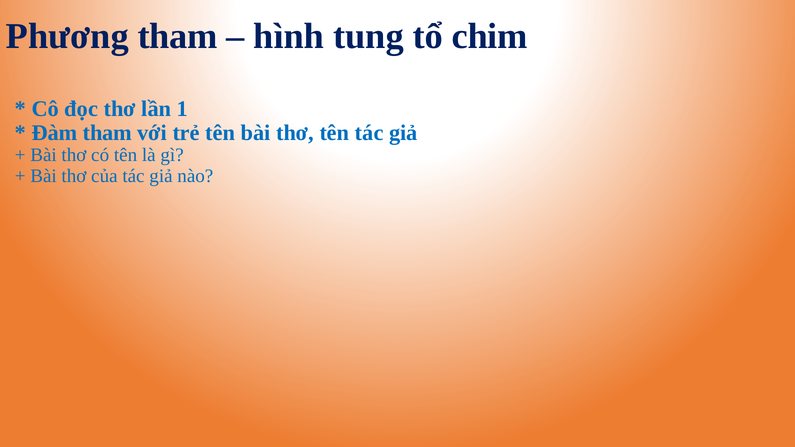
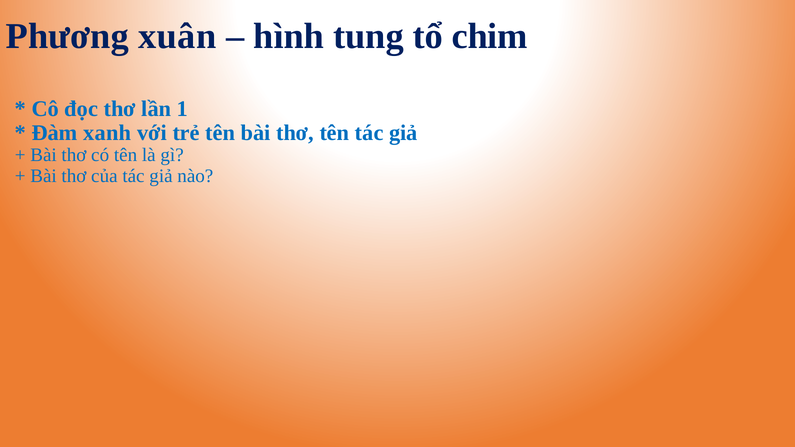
Phương tham: tham -> xuân (177, 36)
Đàm tham: tham -> xanh (107, 133)
